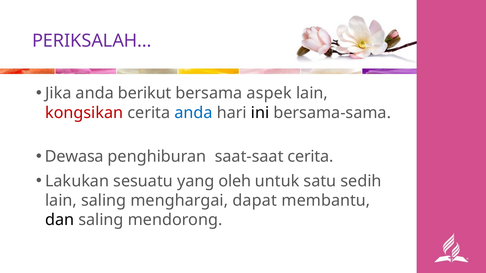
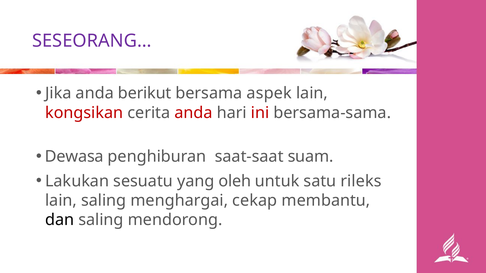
PERIKSALAH…: PERIKSALAH… -> SESEORANG… (92, 41)
anda colour: blue -> red (193, 113)
ini colour: black -> red (260, 113)
saat-saat cerita: cerita -> suam (311, 157)
sedih: sedih -> rileks (361, 181)
dapat: dapat -> cekap (255, 201)
